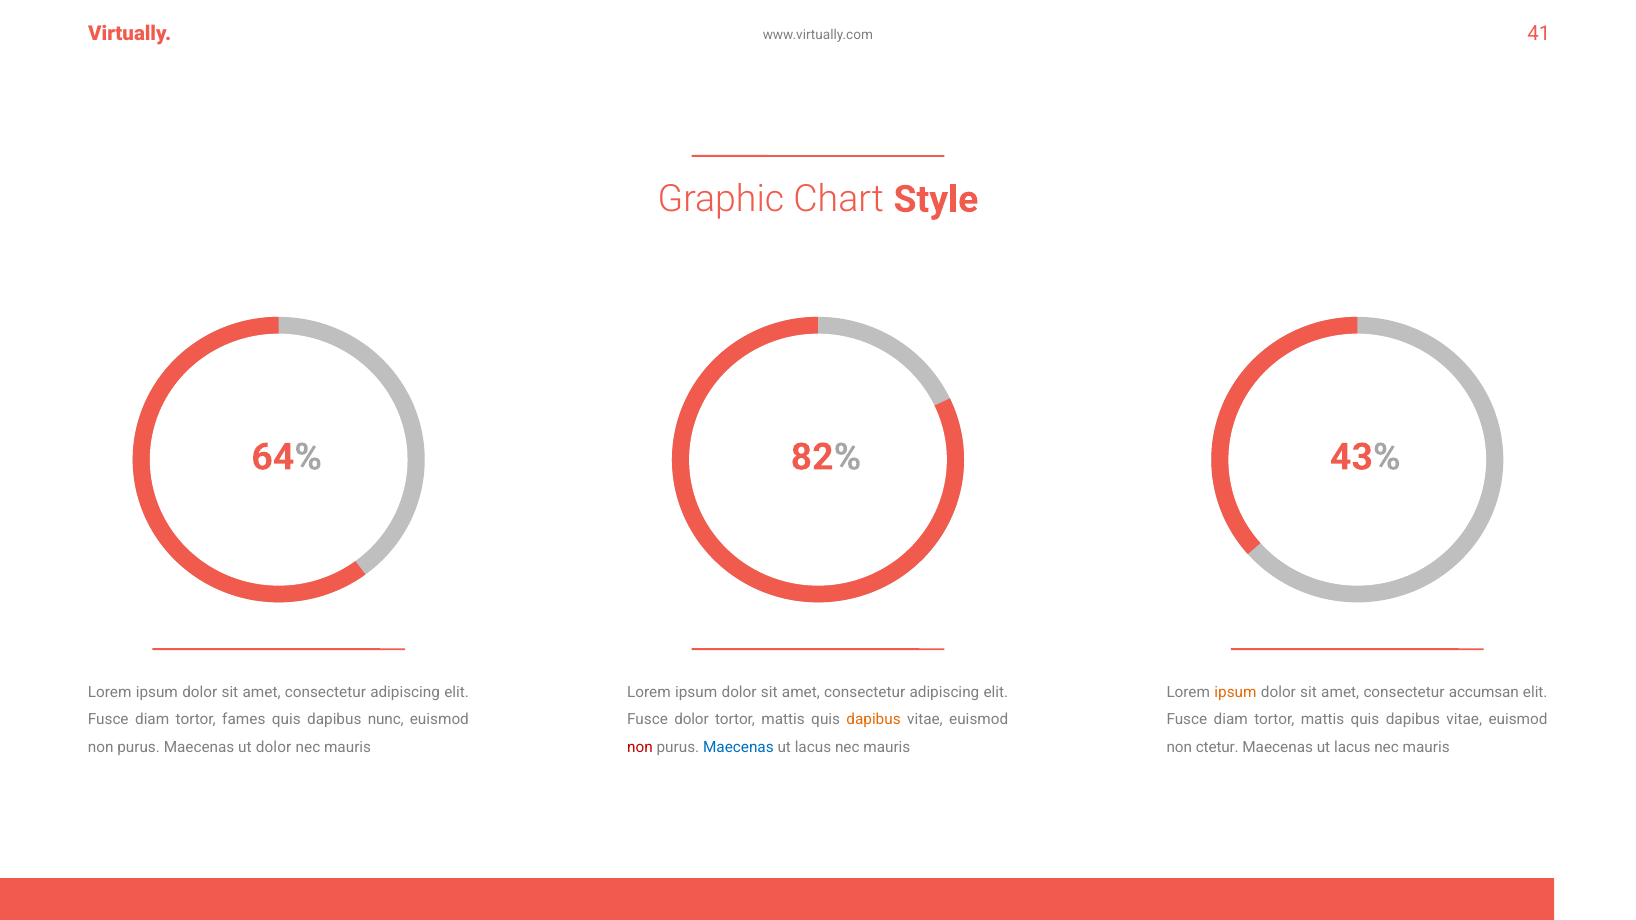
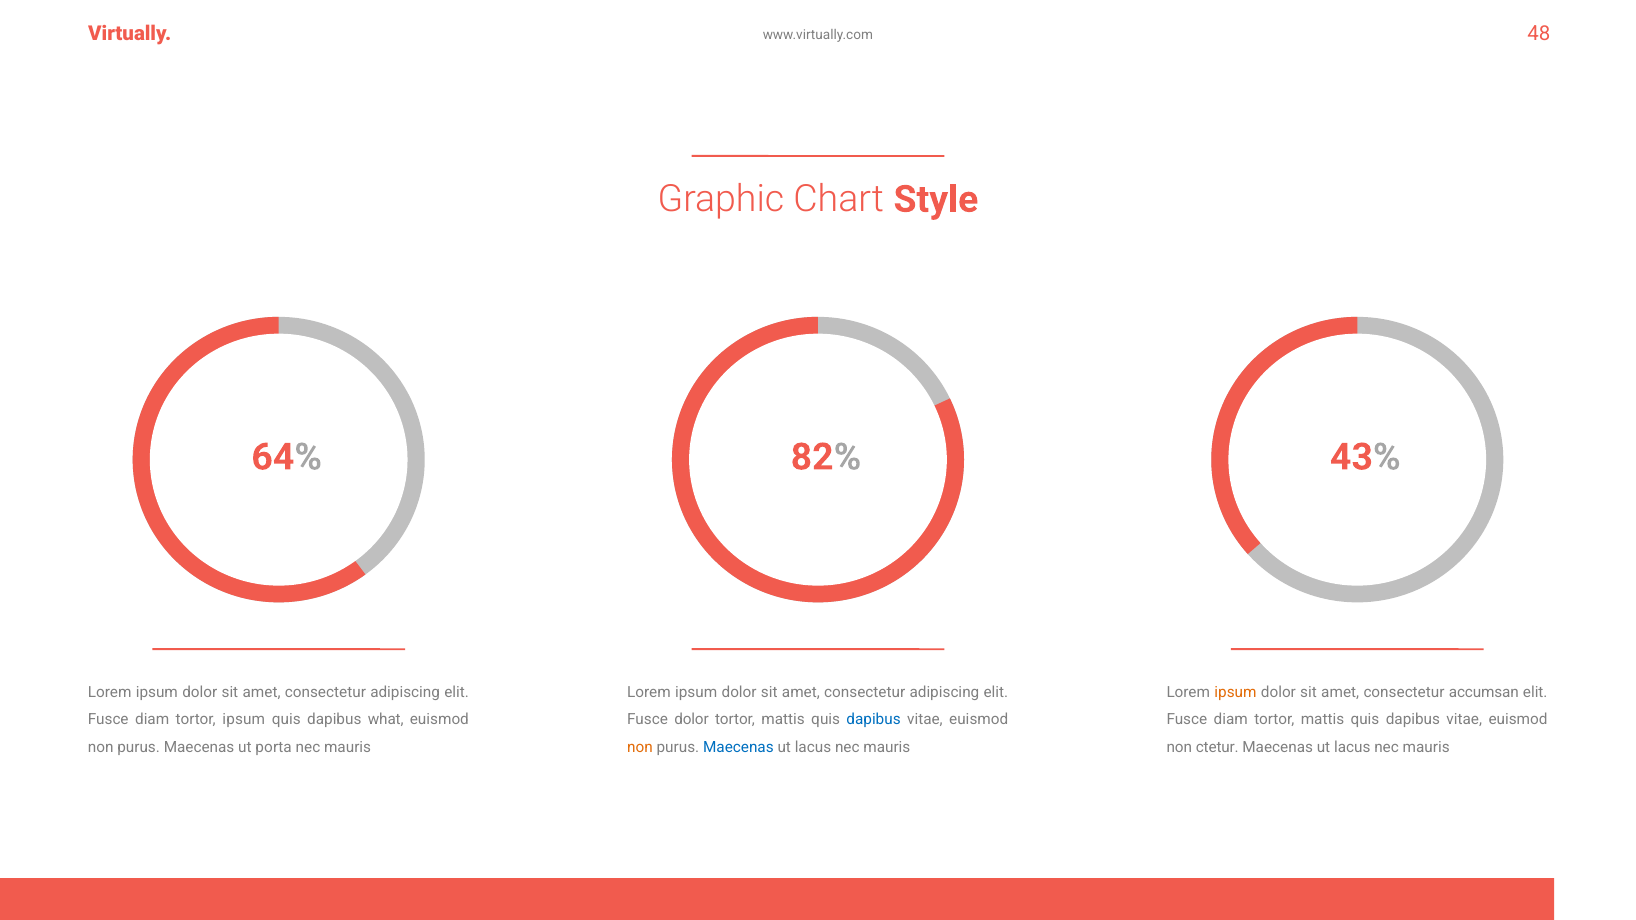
41: 41 -> 48 (1539, 34)
tortor fames: fames -> ipsum (244, 720)
nunc: nunc -> what (386, 720)
dapibus colour: orange -> blue (874, 720)
ut dolor: dolor -> porta (274, 747)
non colour: red -> orange (640, 747)
